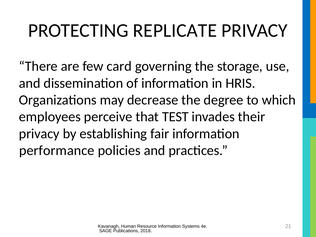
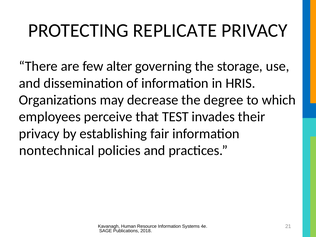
card: card -> alter (119, 66)
performance: performance -> nontechnical (57, 151)
